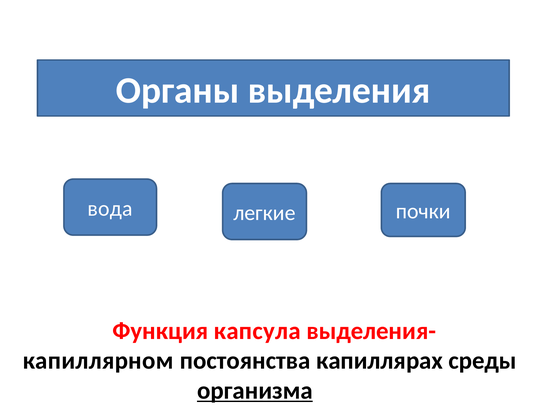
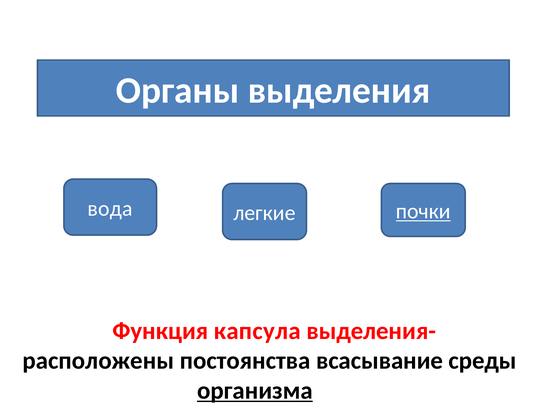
почки underline: none -> present (423, 211)
капиллярном: капиллярном -> расположены (98, 361)
капиллярах: капиллярах -> всасывание (380, 361)
